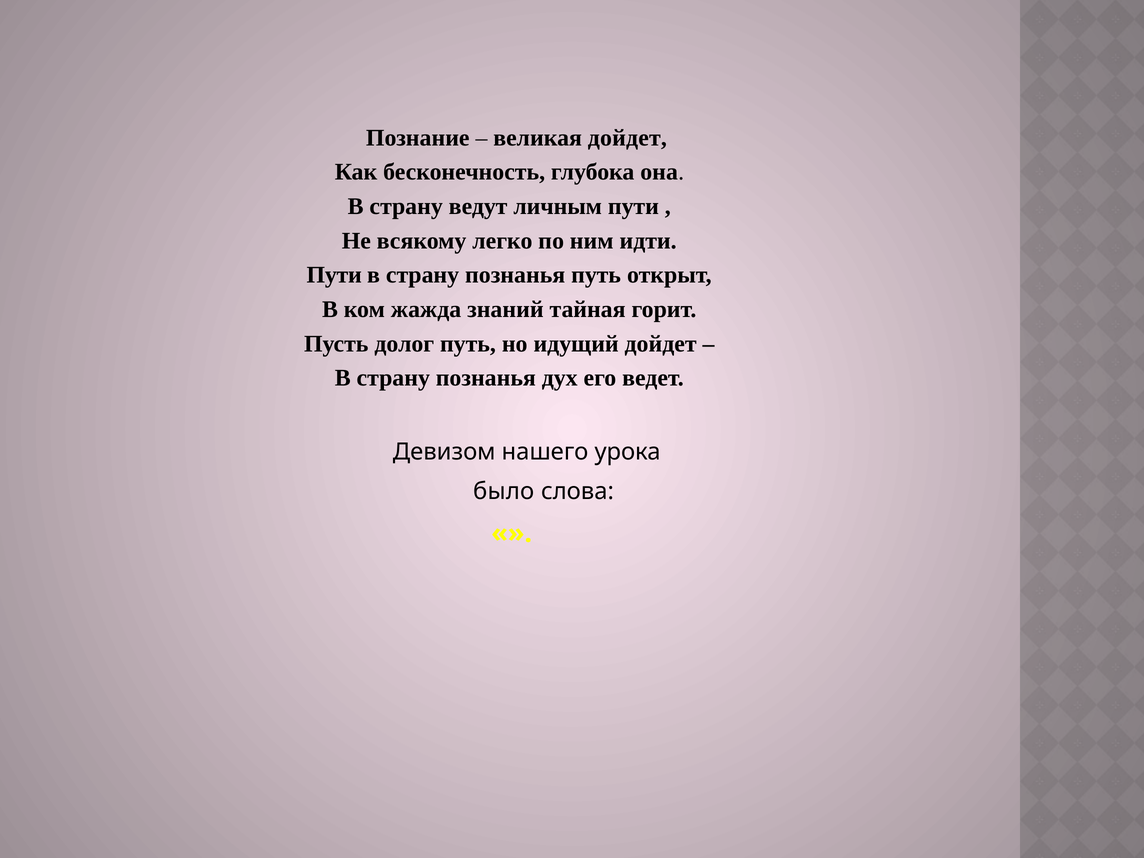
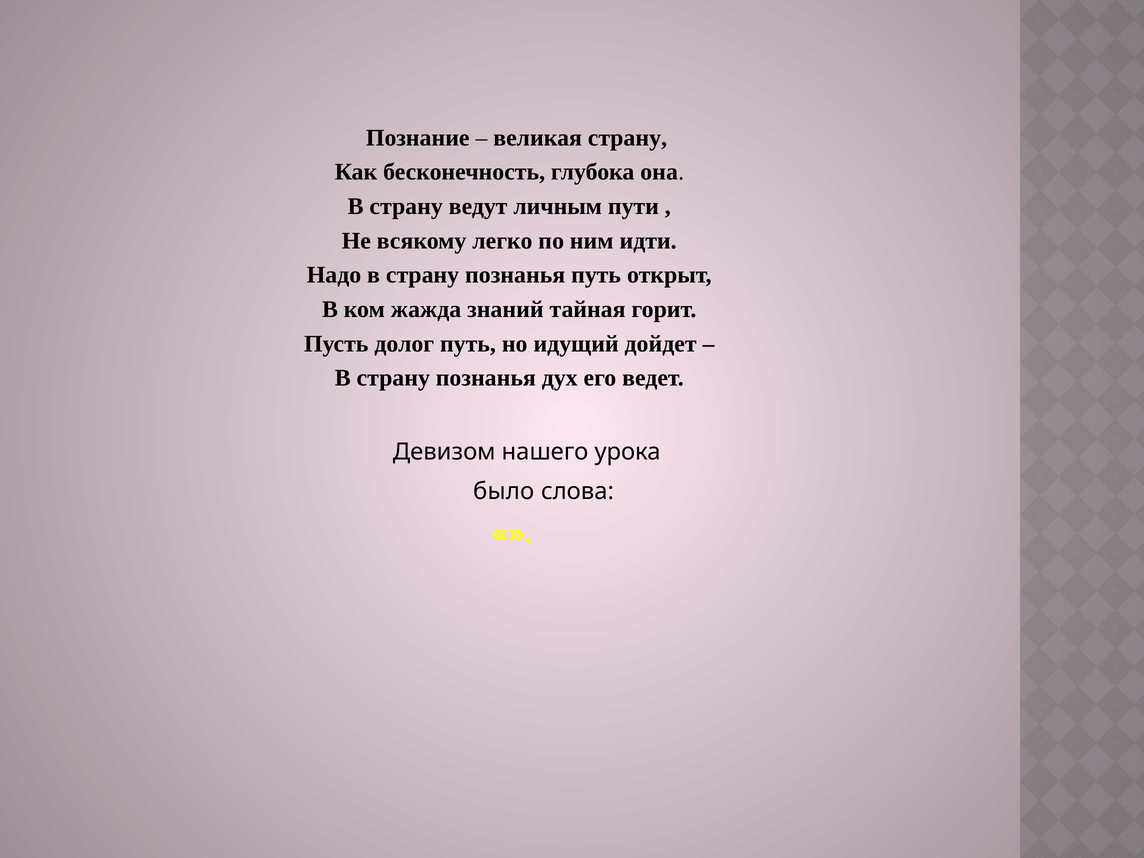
великая дойдет: дойдет -> страну (627, 138)
Пути: Пути -> Надо (334, 275)
